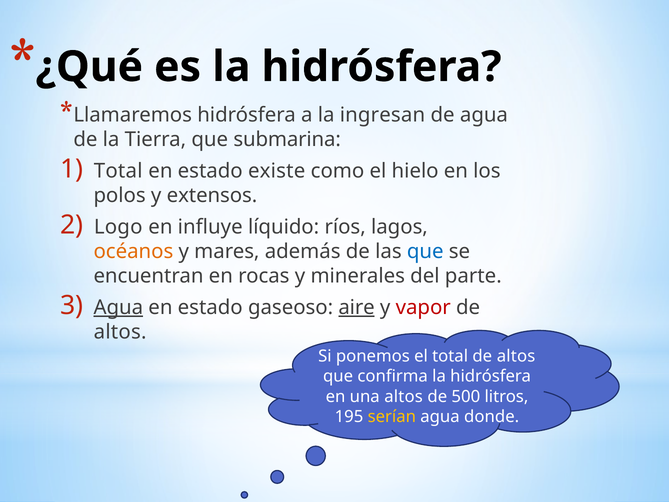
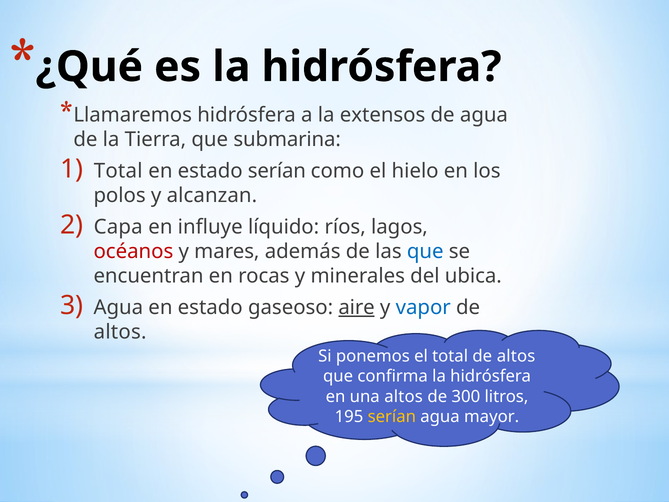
ingresan: ingresan -> extensos (383, 115)
estado existe: existe -> serían (277, 171)
extensos: extensos -> alcanzan (212, 196)
Logo: Logo -> Capa (118, 227)
océanos colour: orange -> red (133, 251)
parte: parte -> ubica (473, 276)
Agua underline: present -> none (118, 307)
vapor colour: red -> blue (423, 307)
500: 500 -> 300 (466, 396)
donde: donde -> mayor (492, 416)
